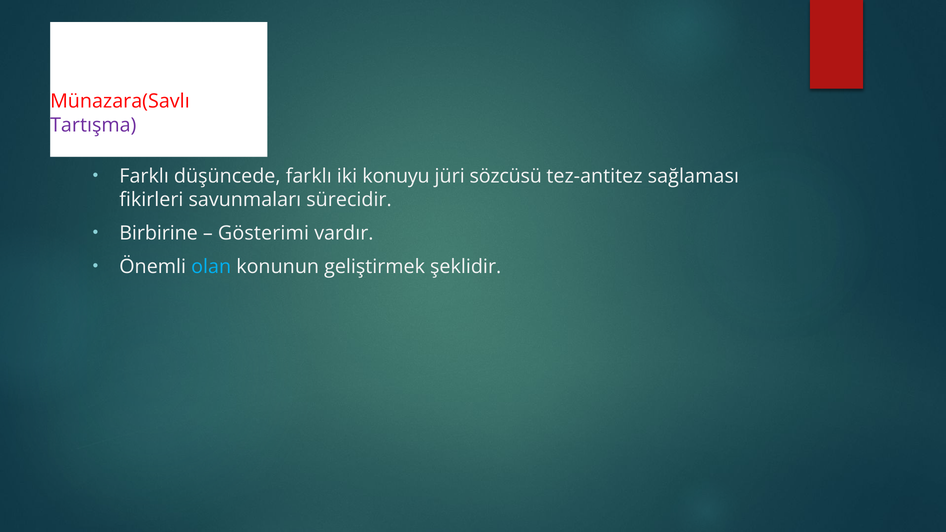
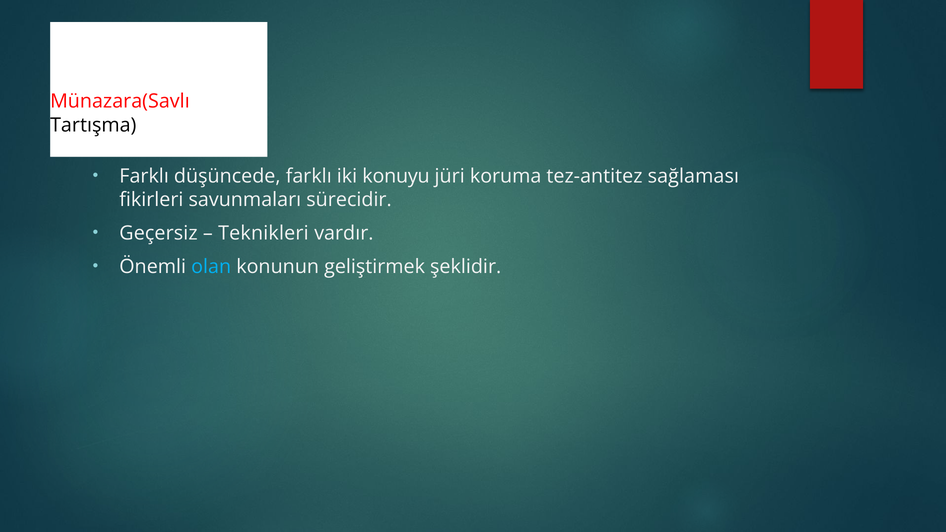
Tartışma colour: purple -> black (93, 125)
sözcüsü: sözcüsü -> koruma (506, 176)
Birbirine: Birbirine -> Geçersiz (158, 233)
Gösterimi: Gösterimi -> Teknikleri (263, 233)
